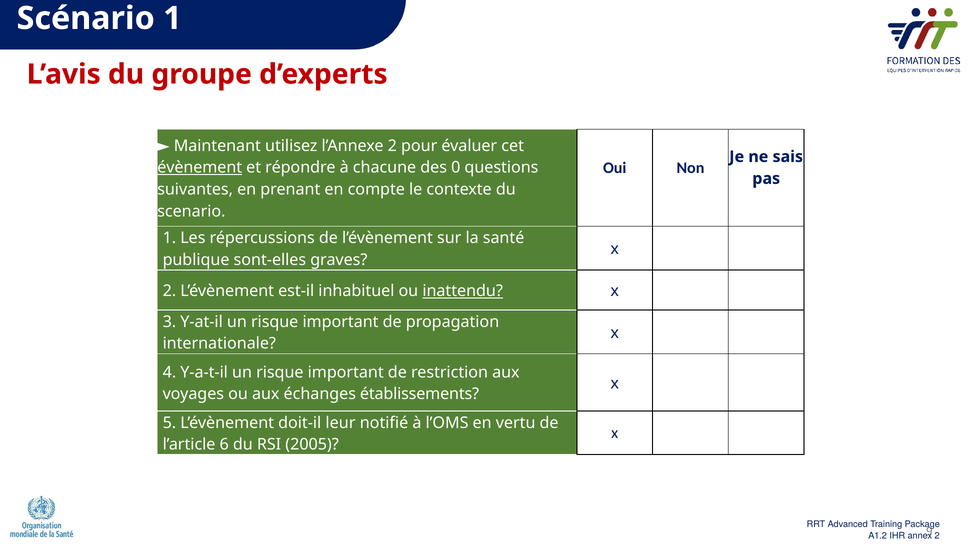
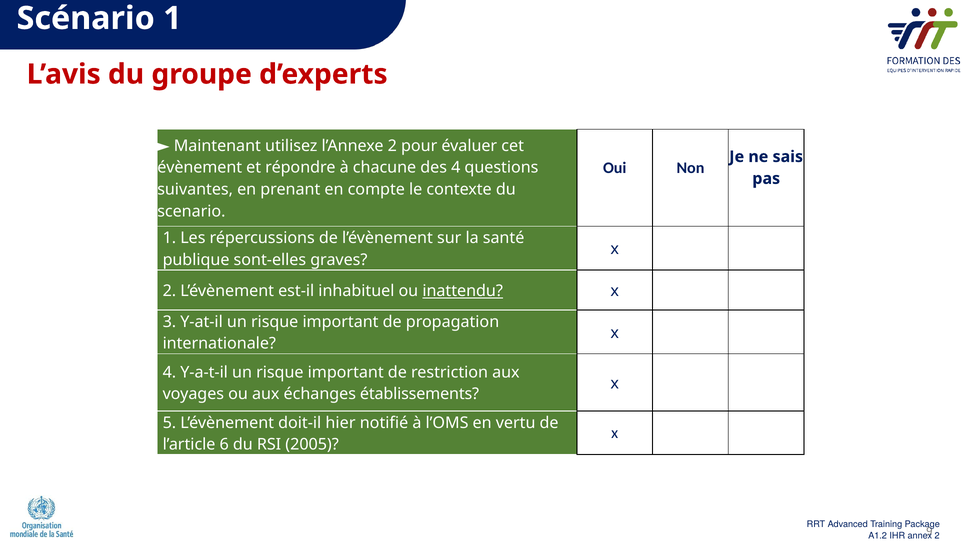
évènement underline: present -> none (200, 168)
des 0: 0 -> 4 (456, 168)
leur: leur -> hier (340, 423)
